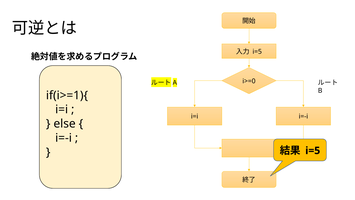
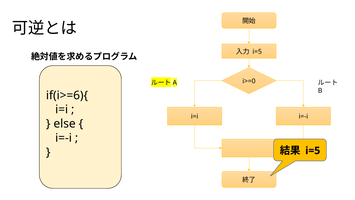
if(i>=1){: if(i>=1){ -> if(i>=6){ (67, 95)
